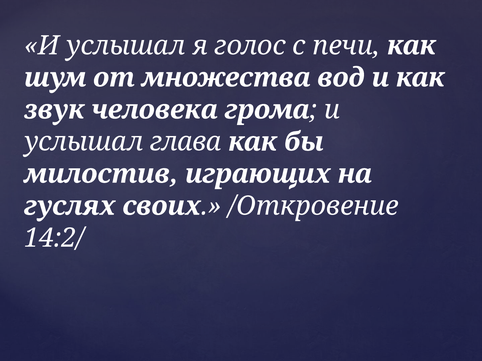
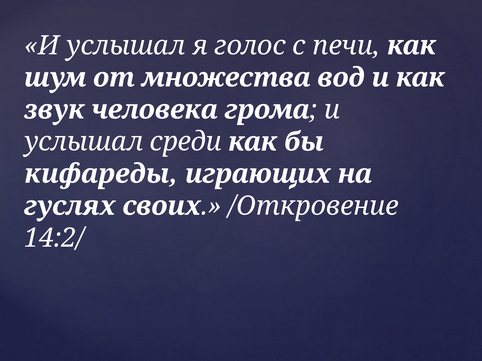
глава: глава -> среди (186, 142)
милостив: милостив -> кифареды (101, 174)
